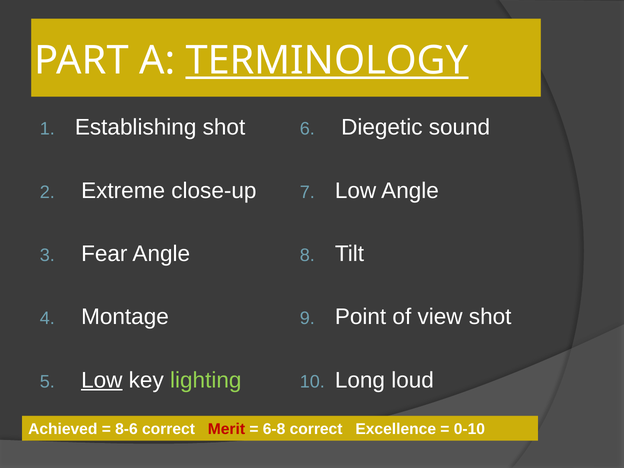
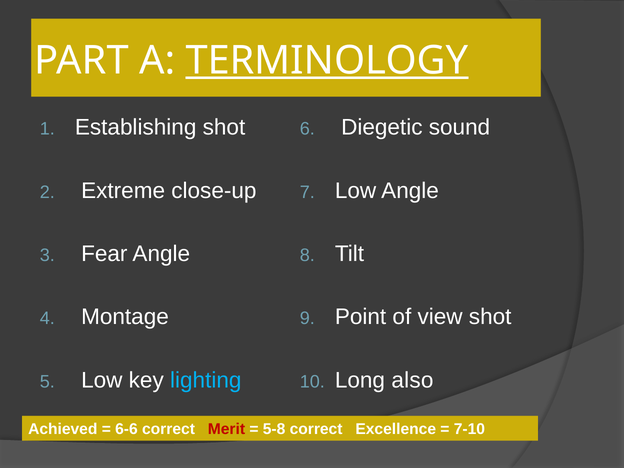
Low underline: present -> none (102, 380)
lighting colour: light green -> light blue (206, 380)
loud: loud -> also (412, 380)
8-6: 8-6 -> 6-6 (126, 429)
6-8: 6-8 -> 5-8 (274, 429)
0-10: 0-10 -> 7-10 (469, 429)
